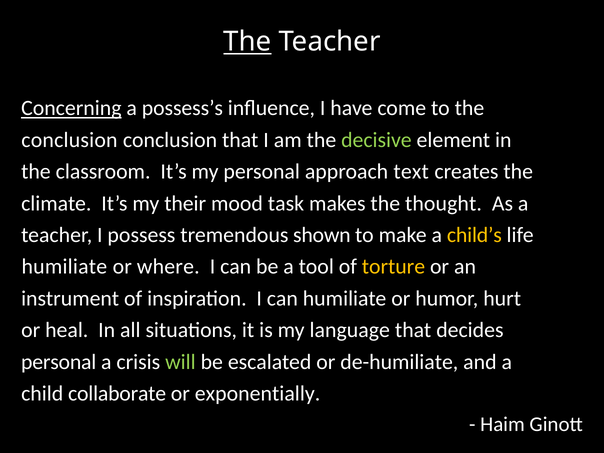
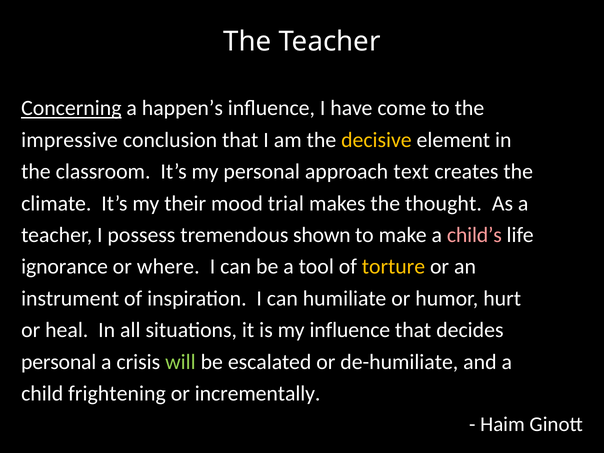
The underline: present -> none (247, 42)
possess’s: possess’s -> happen’s (182, 108)
conclusion: conclusion -> impressive (69, 140)
decisive colour: light green -> yellow (376, 140)
task: task -> trial (286, 203)
child’s colour: yellow -> pink (474, 235)
humiliate: humiliate -> ignorance (65, 267)
my language: language -> influence (350, 330)
collaborate: collaborate -> frightening (117, 394)
exponentially: exponentially -> incrementally (258, 394)
